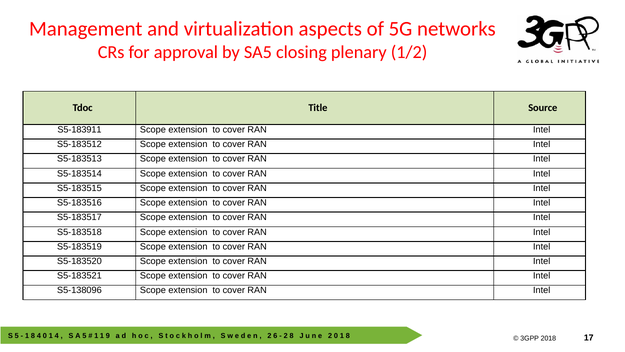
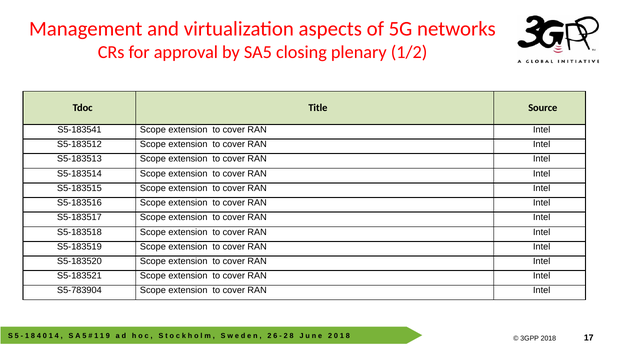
S5‑183911: S5‑183911 -> S5‑183541 (79, 130)
S5‑138096: S5‑138096 -> S5‑783904 (79, 290)
